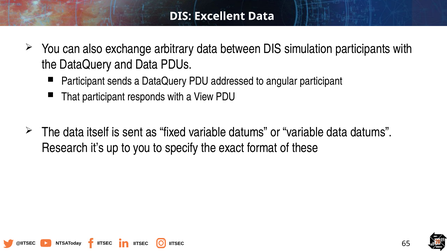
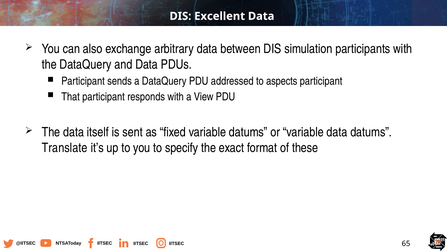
angular: angular -> aspects (282, 81)
Research: Research -> Translate (65, 148)
